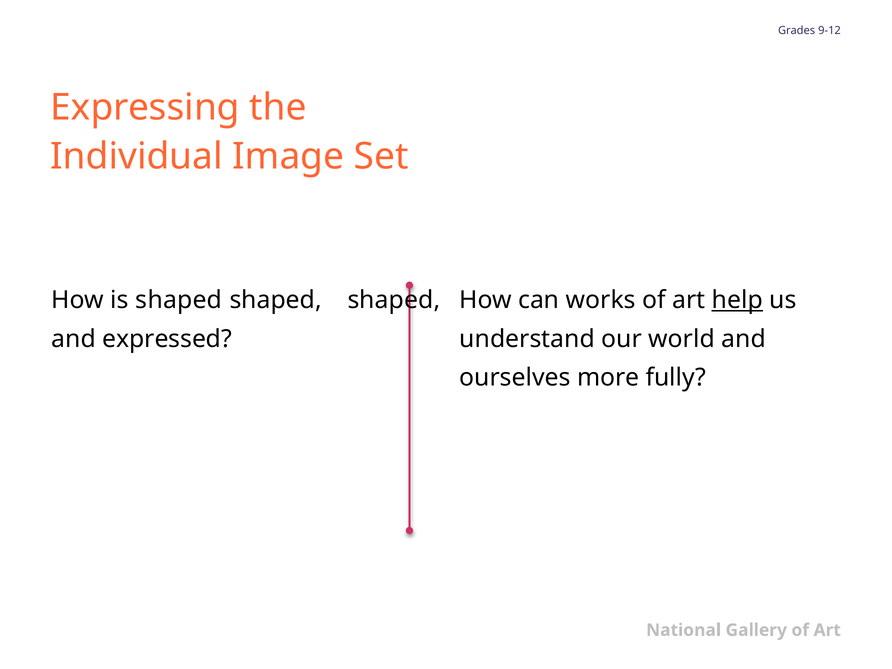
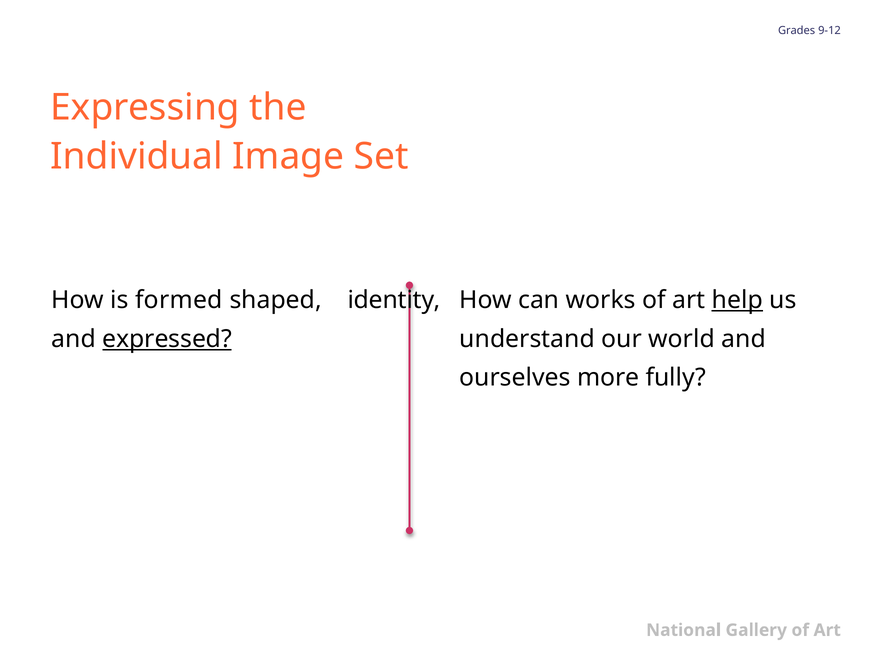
is shaped: shaped -> formed (179, 300)
shaped: shaped -> identity (394, 300)
expressed underline: none -> present (167, 339)
